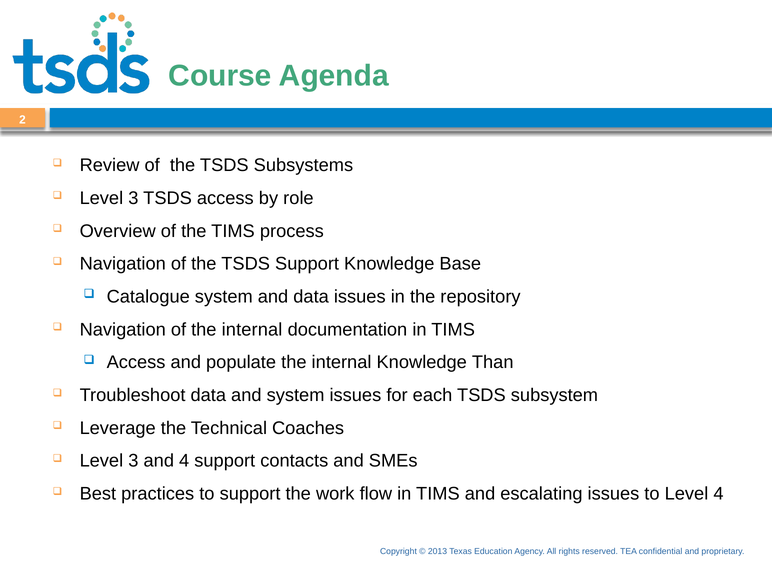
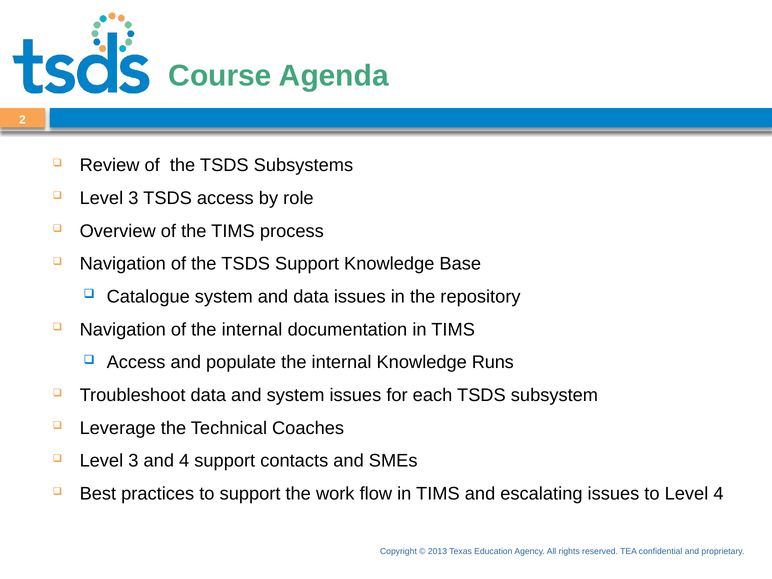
Than: Than -> Runs (493, 362)
